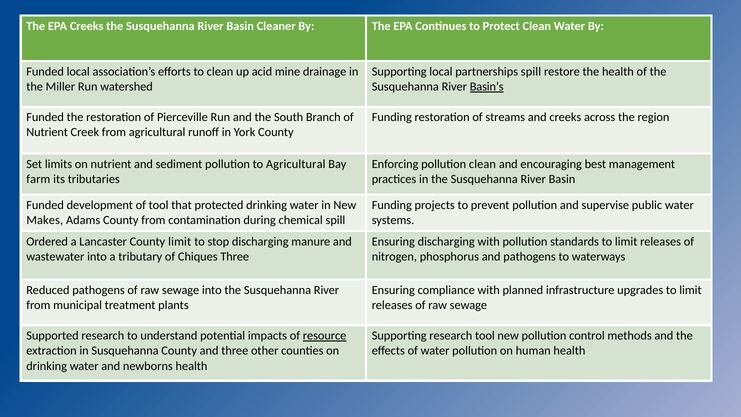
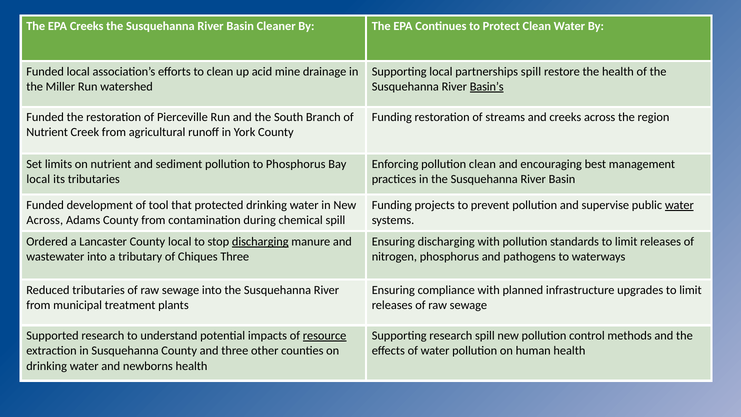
to Agricultural: Agricultural -> Phosphorus (296, 164)
farm: farm -> local (38, 179)
water underline: none -> present (679, 205)
Makes: Makes -> Across (45, 220)
County limit: limit -> local (180, 242)
discharging underline: none -> present (260, 242)
Reduced pathogens: pathogens -> tributaries (99, 290)
research tool: tool -> spill (485, 336)
